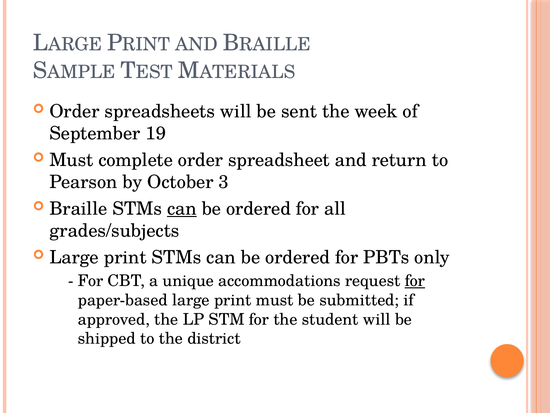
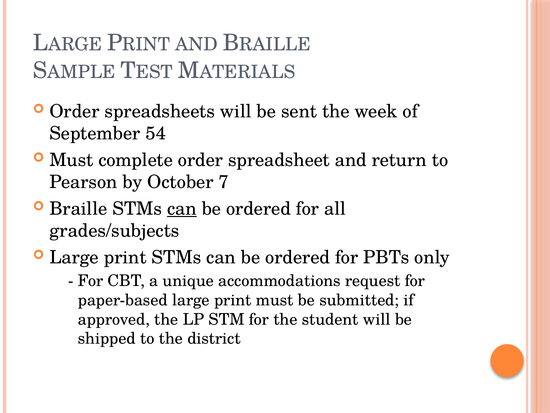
19: 19 -> 54 (156, 133)
3: 3 -> 7 (224, 182)
for underline: present -> none (415, 281)
